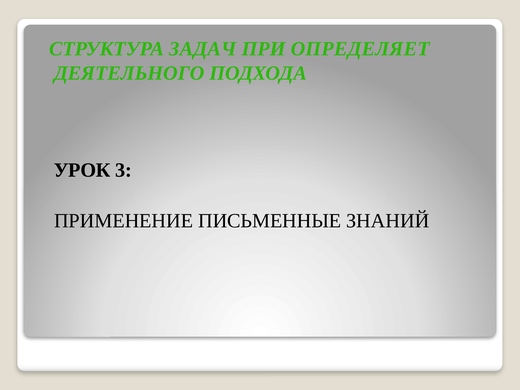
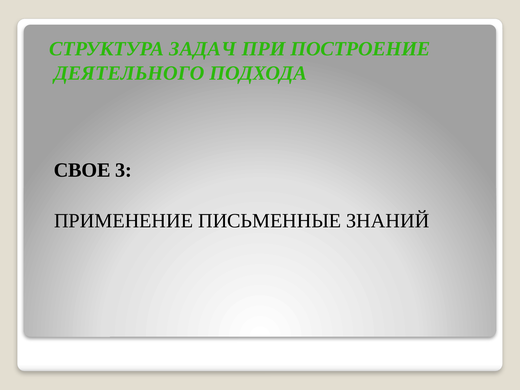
ОПРЕДЕЛЯЕТ: ОПРЕДЕЛЯЕТ -> ПОСТРОЕНИЕ (360, 49)
УРОК: УРОК -> СВОЕ (82, 170)
